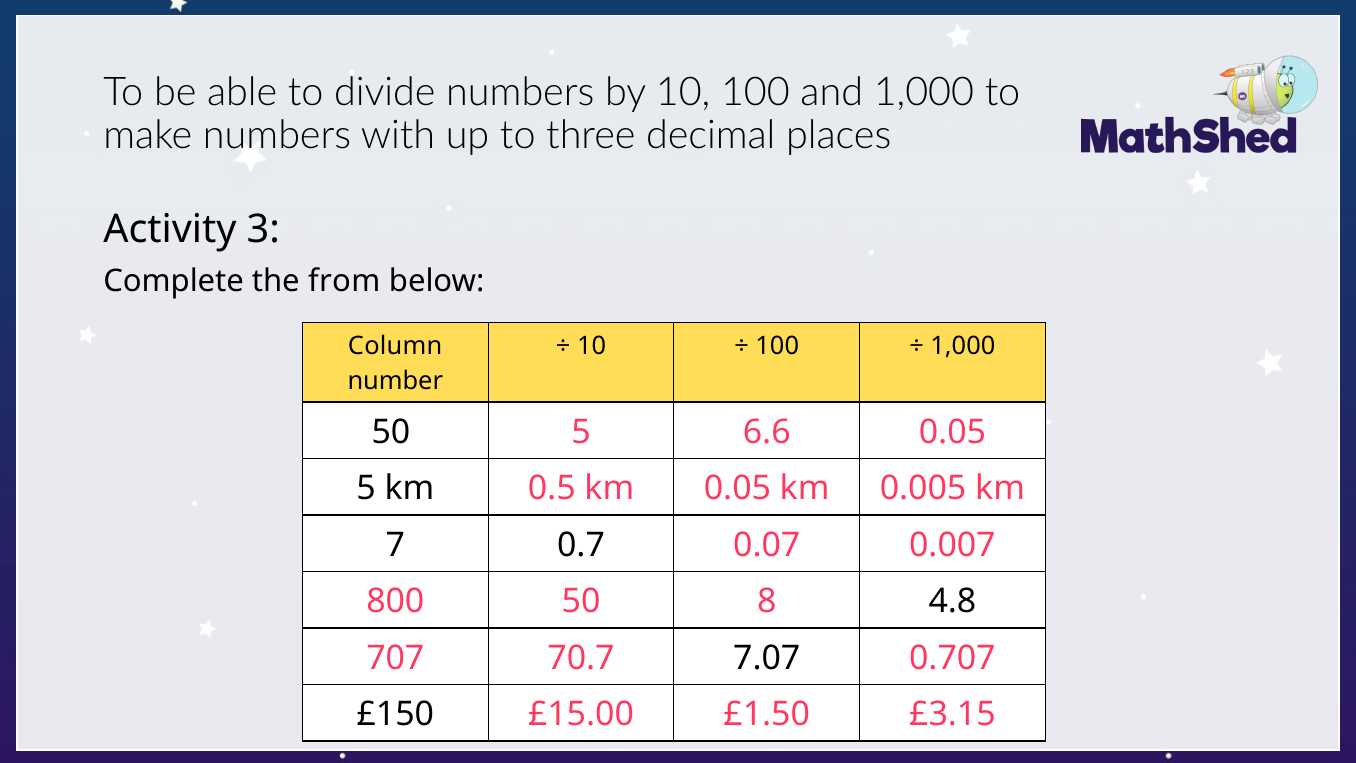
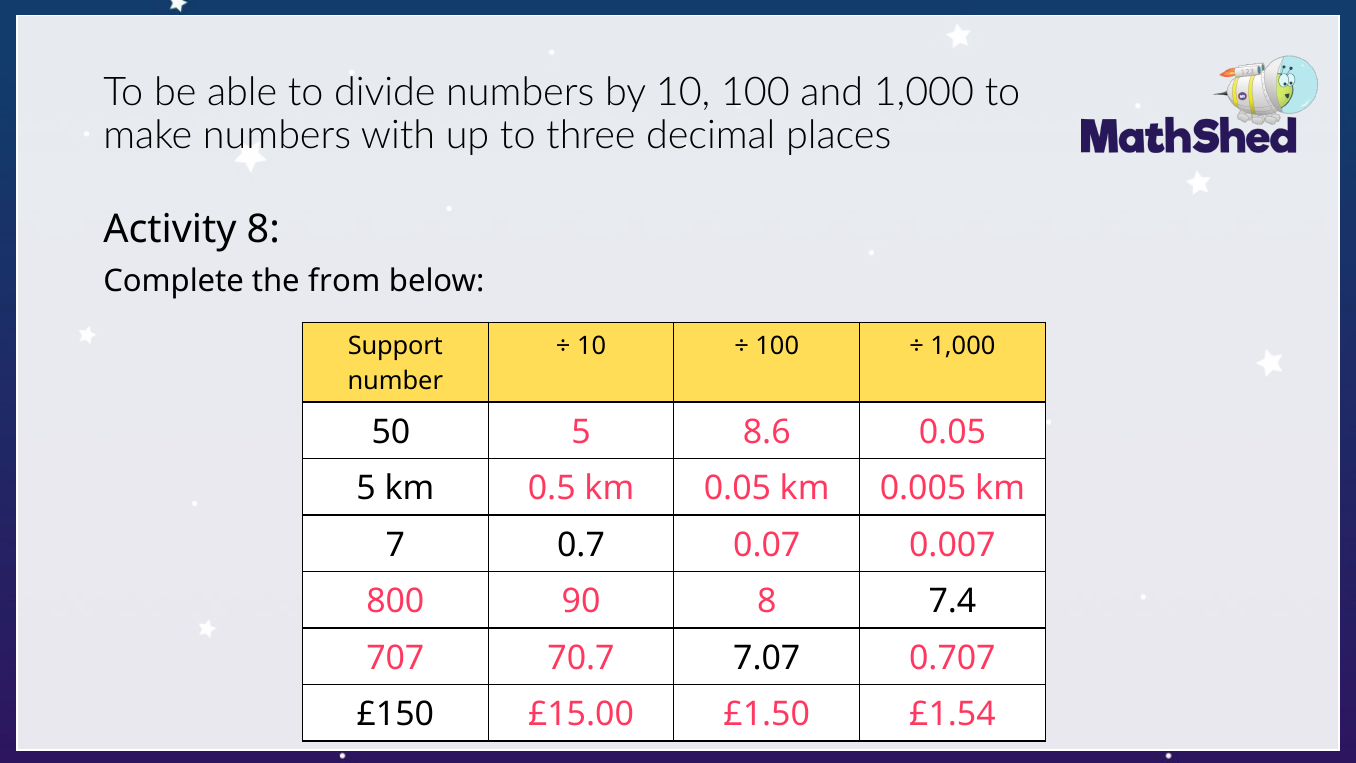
Activity 3: 3 -> 8 (263, 229)
Column: Column -> Support (395, 346)
6.6: 6.6 -> 8.6 (767, 432)
800 50: 50 -> 90 (581, 601)
4.8: 4.8 -> 7.4 (952, 601)
£3.15: £3.15 -> £1.54 (952, 714)
